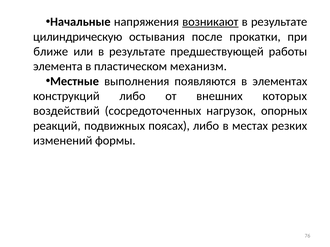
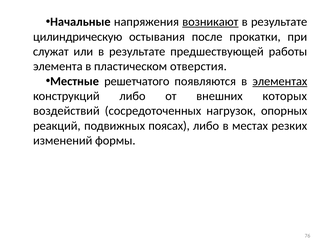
ближе: ближе -> служат (51, 52)
механизм: механизм -> отверстия (198, 67)
выполнения: выполнения -> решетчатого (137, 81)
элементах underline: none -> present (280, 81)
